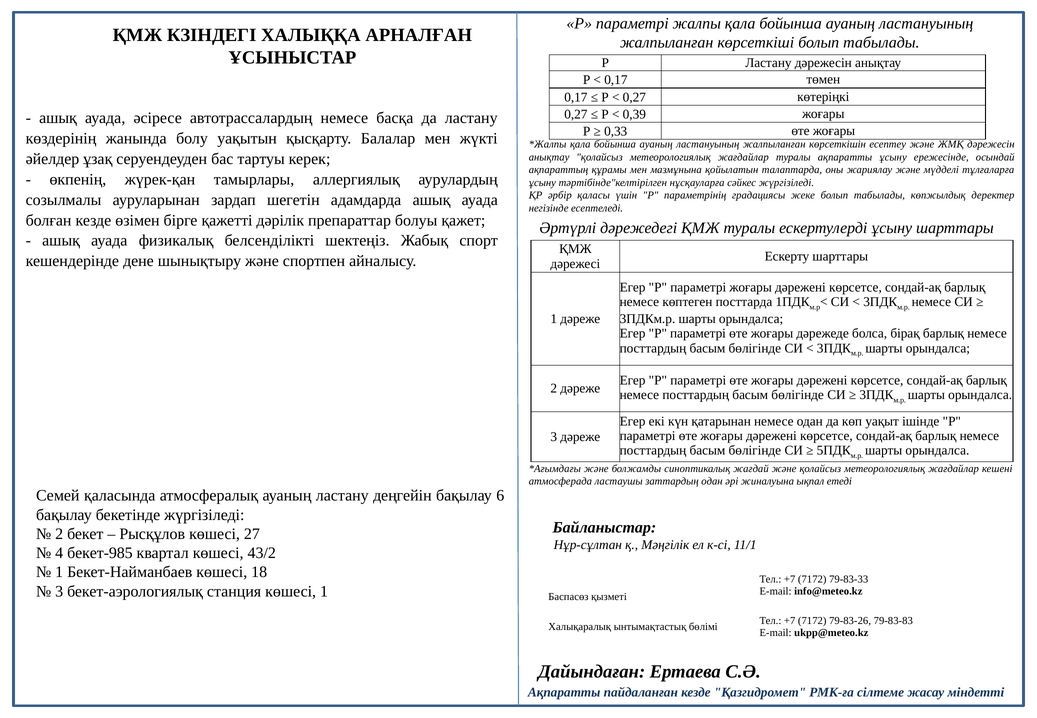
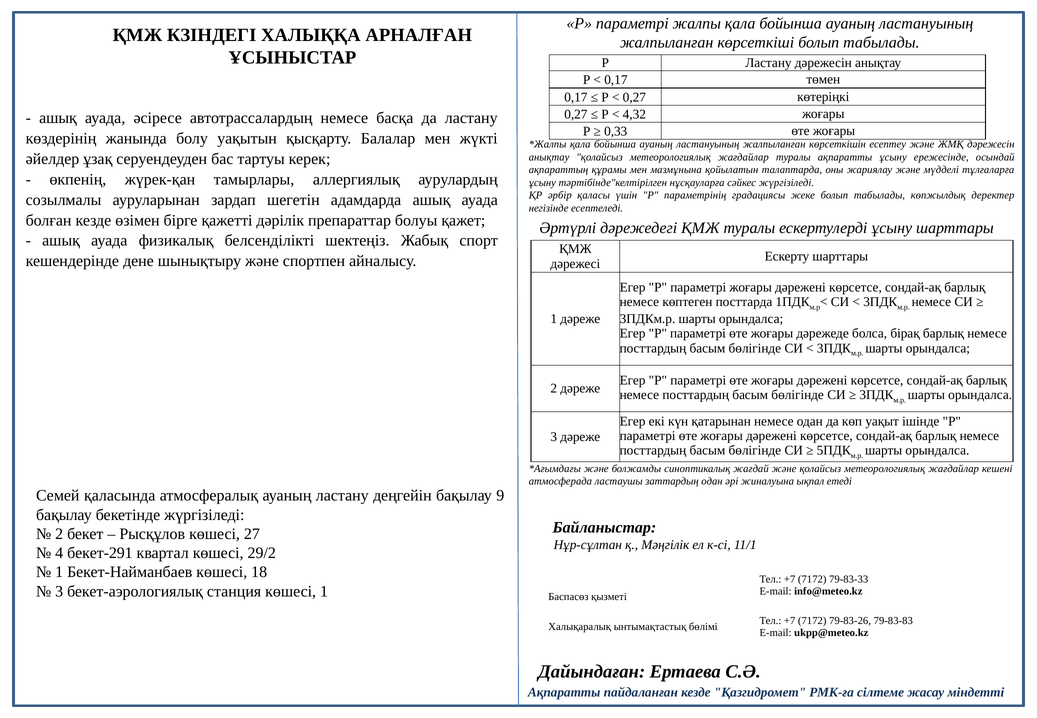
0,39: 0,39 -> 4,32 (634, 114)
6: 6 -> 9 (500, 496)
бекет-985: бекет-985 -> бекет-291 (100, 553)
43/2: 43/2 -> 29/2 (262, 553)
